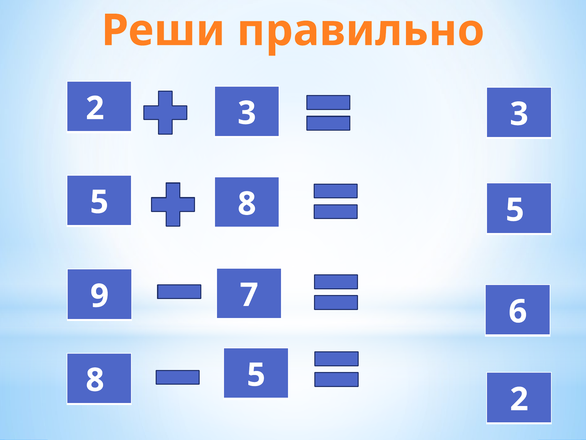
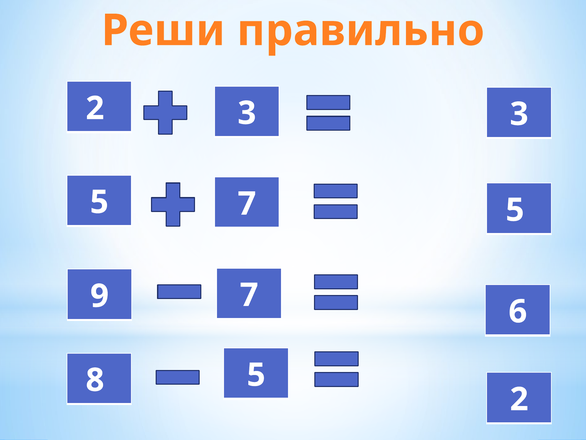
8: 8 -> 7 (247, 204)
